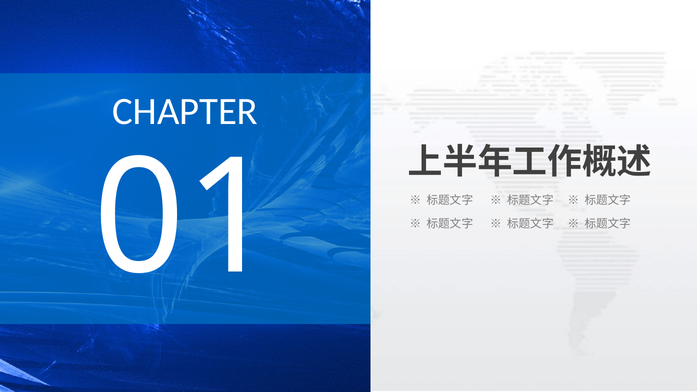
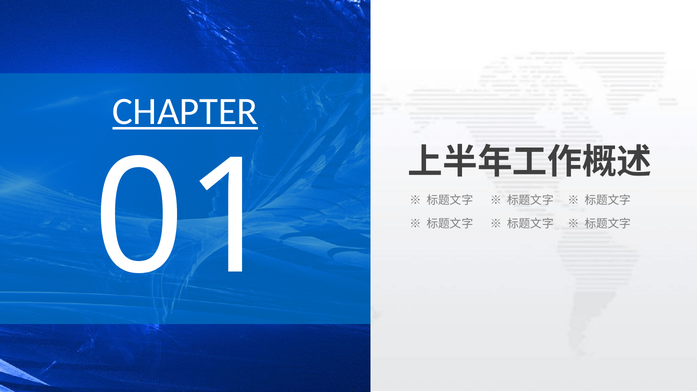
CHAPTER underline: none -> present (185, 112)
